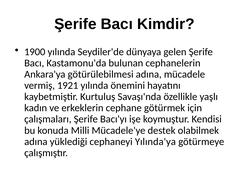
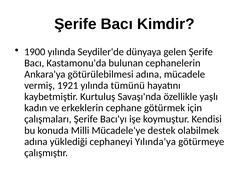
önemini: önemini -> tümünü (128, 85)
